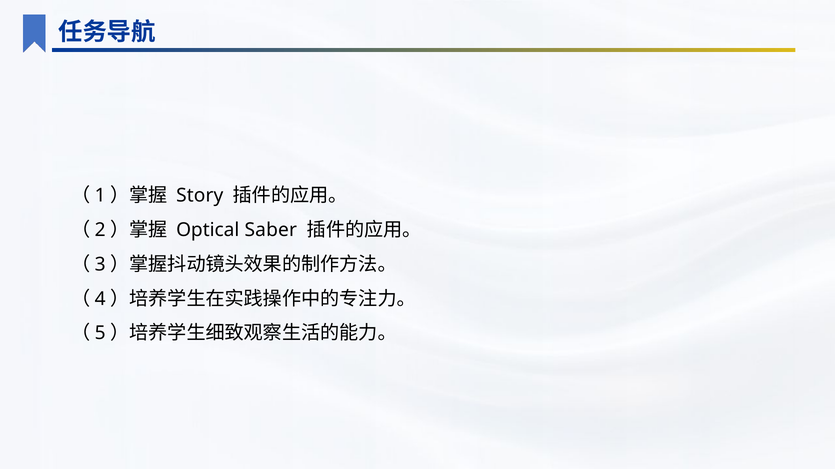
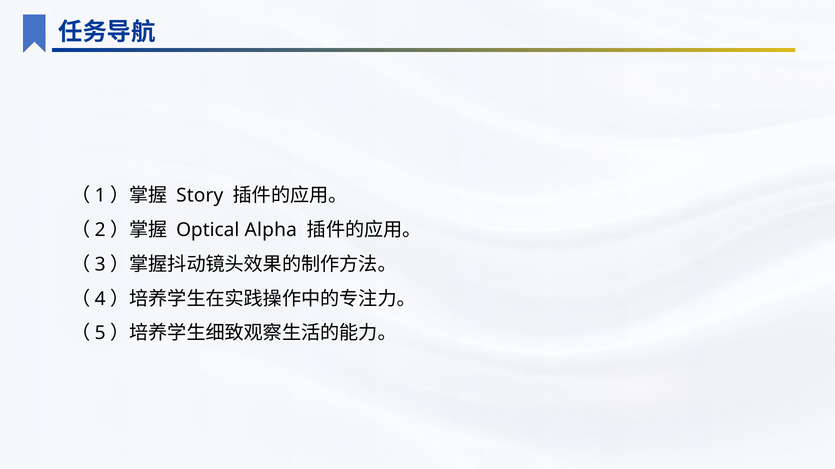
Saber: Saber -> Alpha (271, 230)
